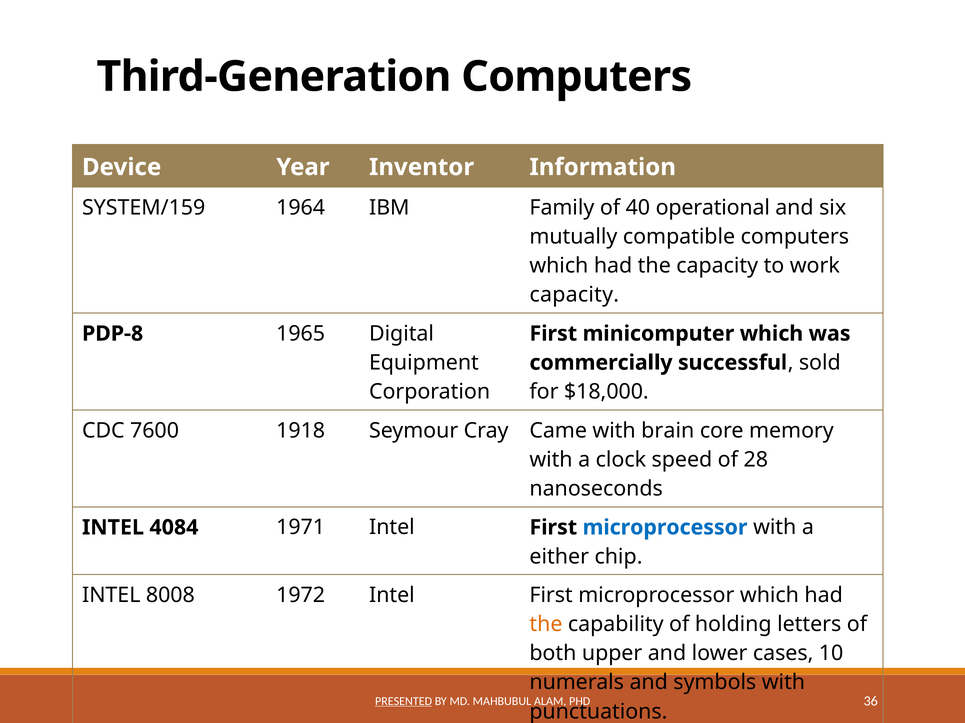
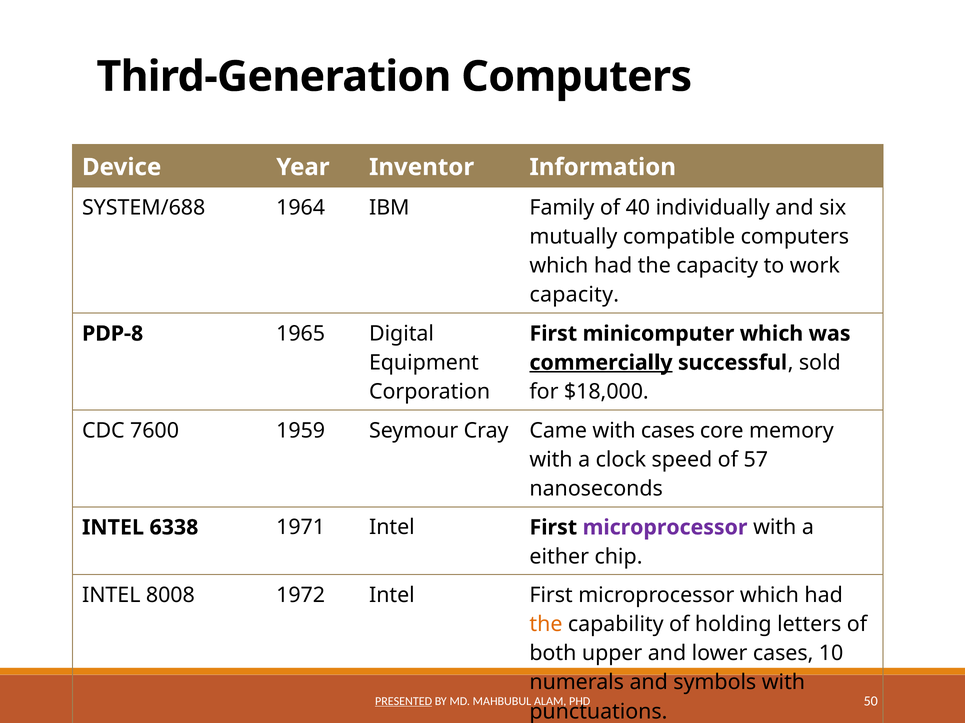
SYSTEM/159: SYSTEM/159 -> SYSTEM/688 (144, 208)
operational: operational -> individually (713, 208)
commercially underline: none -> present (601, 363)
1918: 1918 -> 1959 (301, 431)
with brain: brain -> cases (668, 431)
28: 28 -> 57 (756, 460)
4084: 4084 -> 6338 (174, 528)
microprocessor colour: blue -> purple (665, 528)
36: 36 -> 50 (871, 702)
